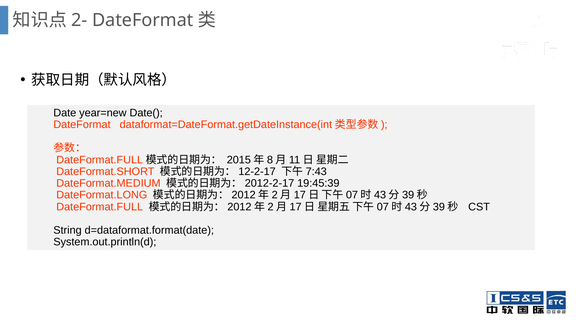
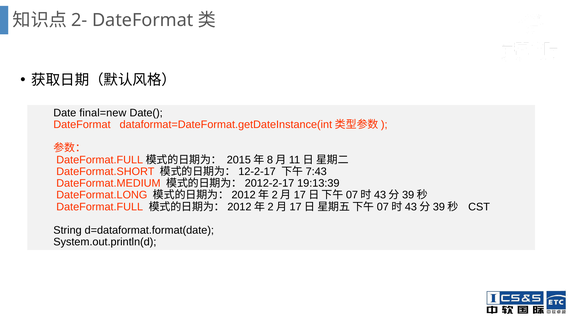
year=new: year=new -> final=new (103, 113)
19:45:39: 19:45:39 -> 19:13:39 (318, 183)
